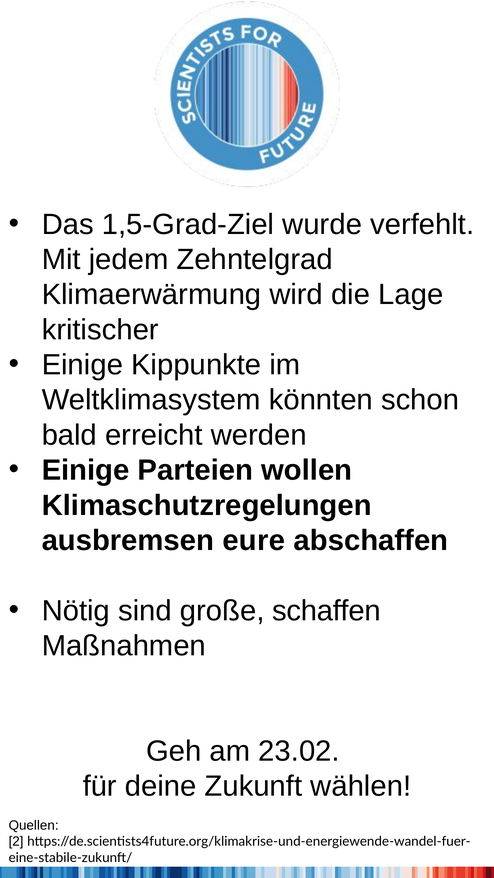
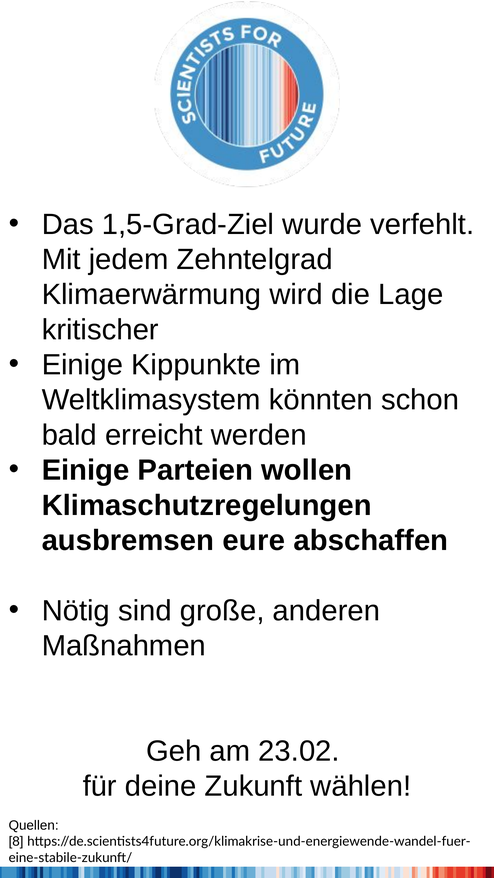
schaffen: schaffen -> anderen (326, 611)
2: 2 -> 8 (16, 842)
